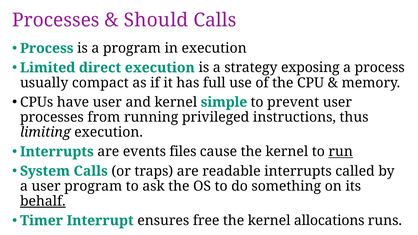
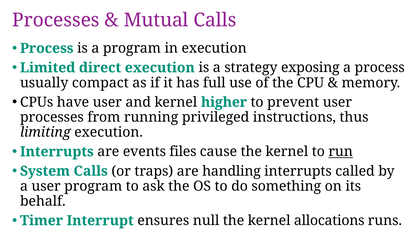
Should: Should -> Mutual (156, 20)
simple: simple -> higher (224, 102)
readable: readable -> handling (232, 171)
behalf underline: present -> none (43, 201)
free: free -> null (206, 221)
